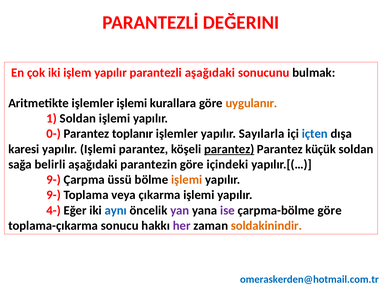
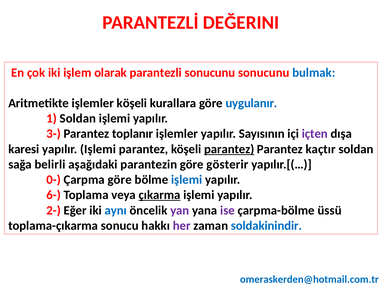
işlem yapılır: yapılır -> olarak (111, 72)
parantezli aşağıdaki: aşağıdaki -> sonucunu (210, 72)
bulmak colour: black -> blue (314, 72)
işlemler işlemi: işlemi -> köşeli (132, 103)
uygulanır colour: orange -> blue (251, 103)
0-: 0- -> 3- (54, 134)
Sayılarla: Sayılarla -> Sayısının (262, 134)
içten colour: blue -> purple (315, 134)
küçük: küçük -> kaçtır (321, 149)
içindeki: içindeki -> gösterir (227, 164)
9-: 9- -> 0- (54, 179)
Çarpma üssü: üssü -> göre (120, 179)
işlemi colour: orange -> blue (187, 179)
9-: 9- -> 6- (54, 195)
çıkarma underline: none -> present (160, 195)
4-: 4- -> 2- (54, 210)
çarpma-bölme göre: göre -> üssü (330, 210)
soldakinindir colour: orange -> blue (266, 225)
